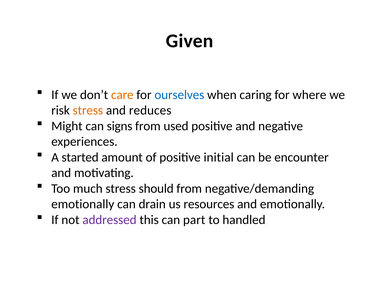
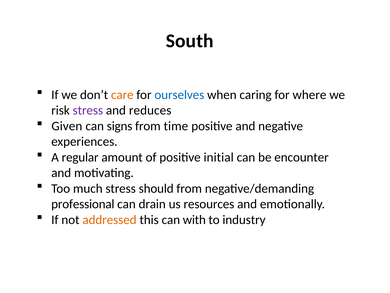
Given: Given -> South (190, 41)
stress colour: orange -> purple (88, 110)
Might: Might -> Given (67, 126)
used: used -> time (176, 126)
started: started -> regular (80, 157)
emotionally: emotionally -> professional (83, 204)
addressed colour: purple -> orange (109, 219)
part: part -> with (194, 219)
handled: handled -> industry (244, 219)
